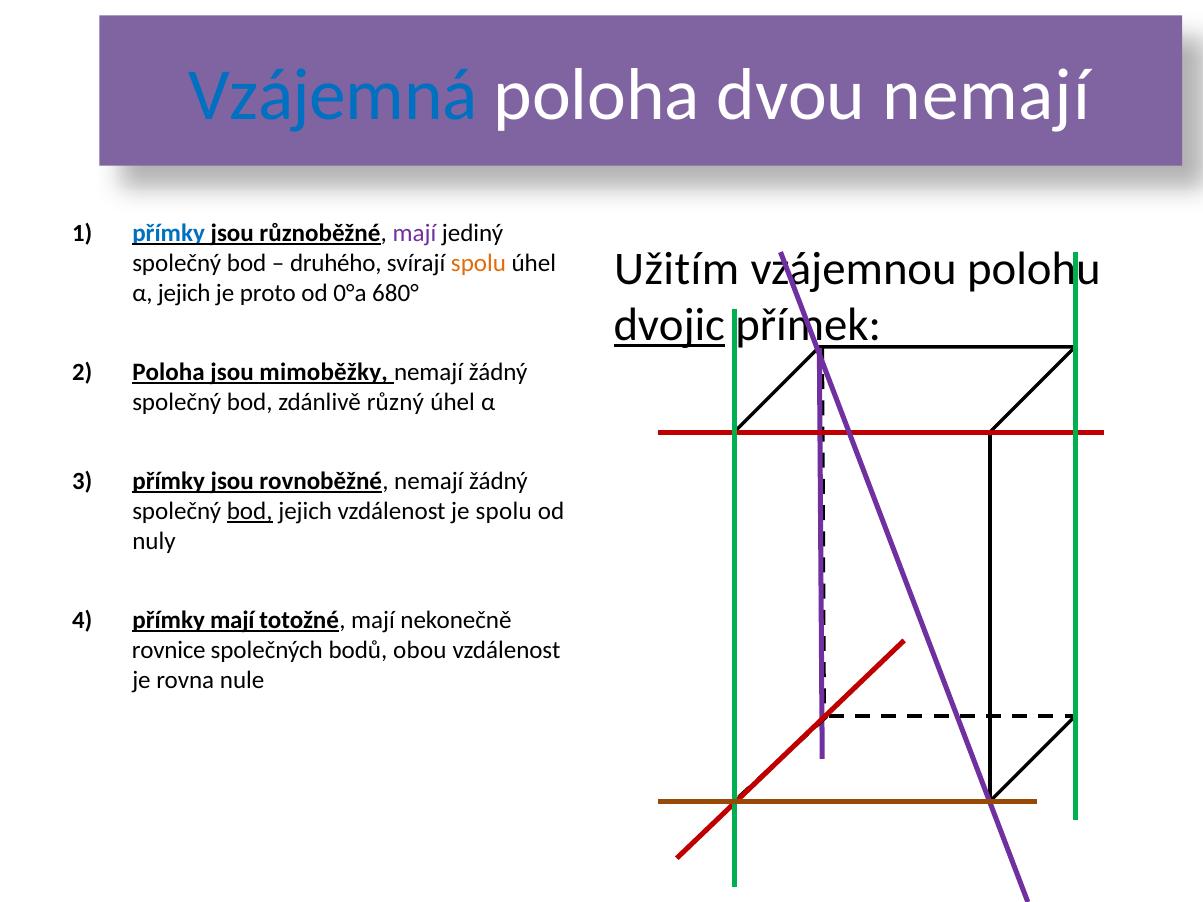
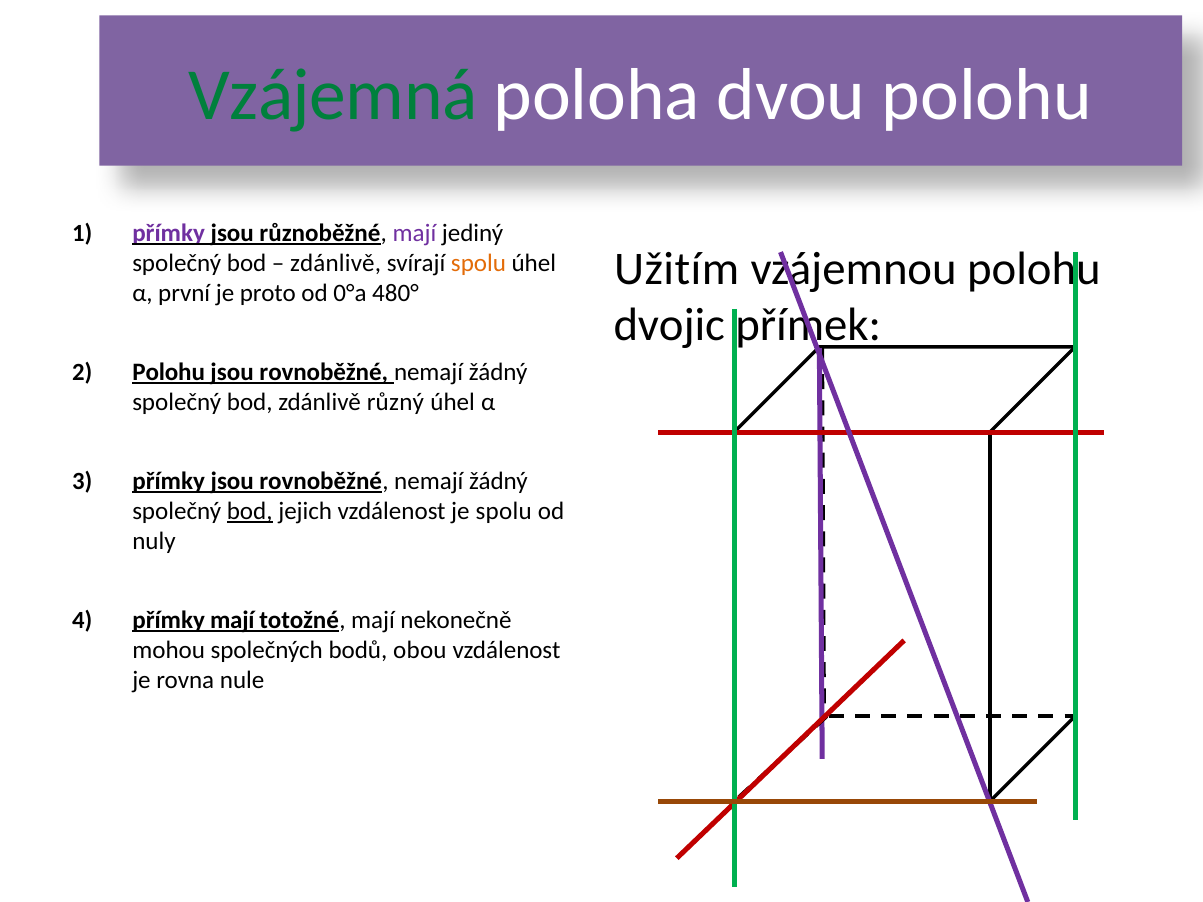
Vzájemná colour: blue -> green (333, 96)
dvou nemají: nemají -> polohu (987, 96)
přímky colour: blue -> purple (169, 233)
druhého: druhého -> zdánlivě (336, 263)
α jejich: jejich -> první (184, 293)
680°: 680° -> 480° (395, 293)
dvojic underline: present -> none (669, 326)
Poloha: Poloha -> Polohu (169, 372)
mimoběžky: mimoběžky -> rovnoběžné (324, 372)
rovnice: rovnice -> mohou (169, 650)
